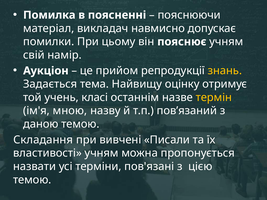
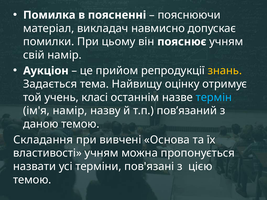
термін colour: yellow -> light blue (214, 98)
ім'я мною: мною -> намір (70, 111)
Писали: Писали -> Основа (167, 140)
